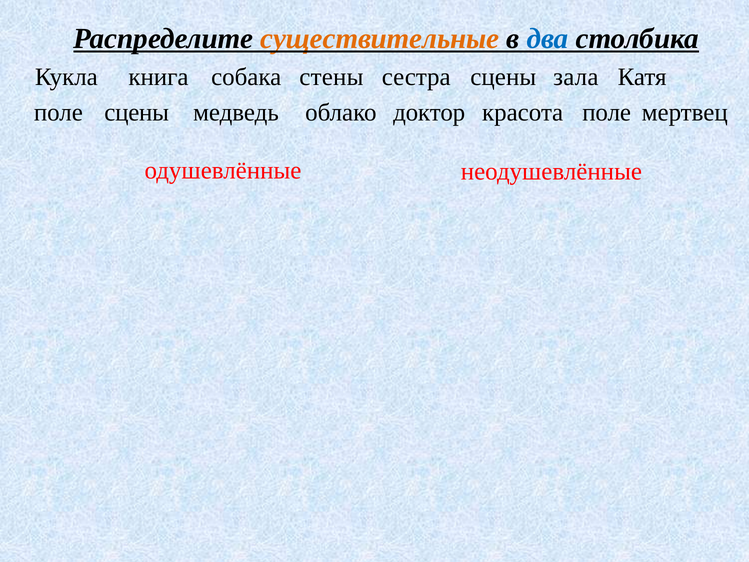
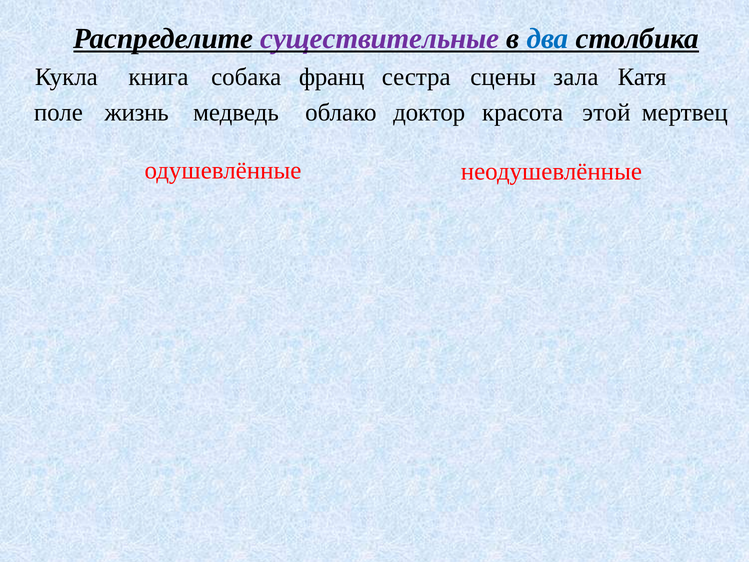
существительные colour: orange -> purple (380, 39)
стены: стены -> франц (332, 77)
поле сцены: сцены -> жизнь (137, 113)
красота поле: поле -> этой (606, 113)
